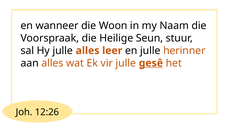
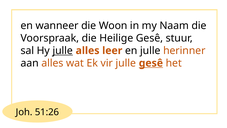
Heilige Seun: Seun -> Gesê (149, 38)
julle underline: none -> present (63, 50)
12:26: 12:26 -> 51:26 (47, 112)
